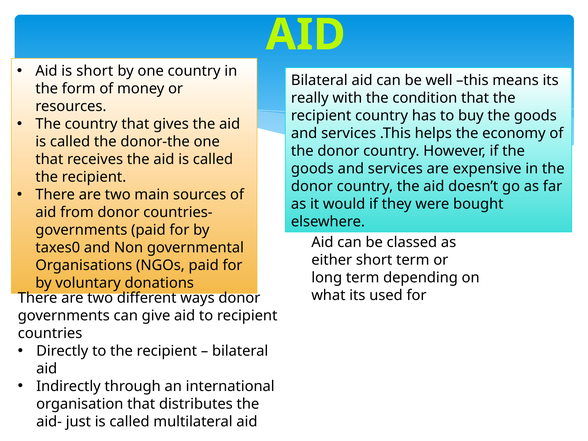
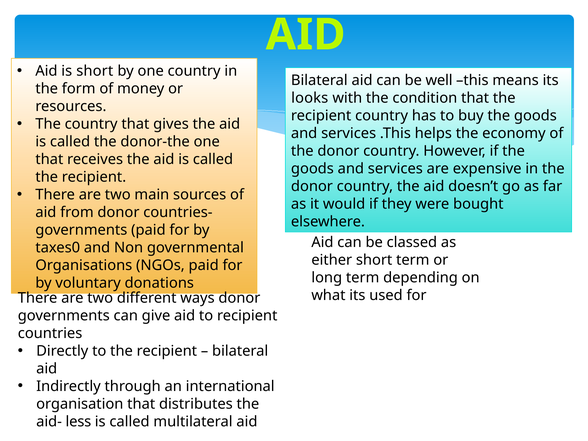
really: really -> looks (310, 98)
just: just -> less (78, 422)
